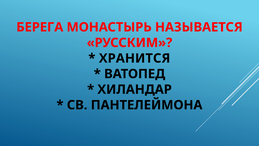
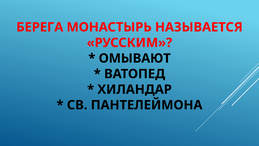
ХРАНИТСЯ: ХРАНИТСЯ -> ОМЫВАЮТ (135, 58)
